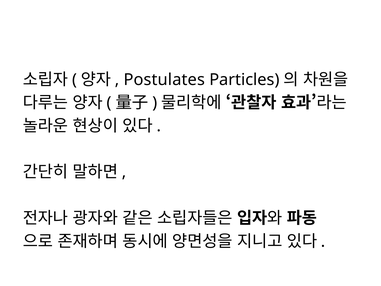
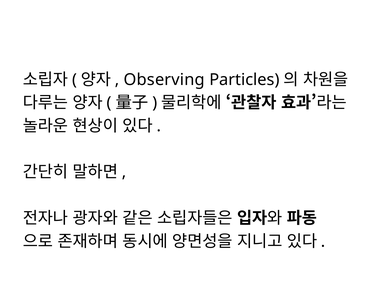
Postulates: Postulates -> Observing (164, 80)
